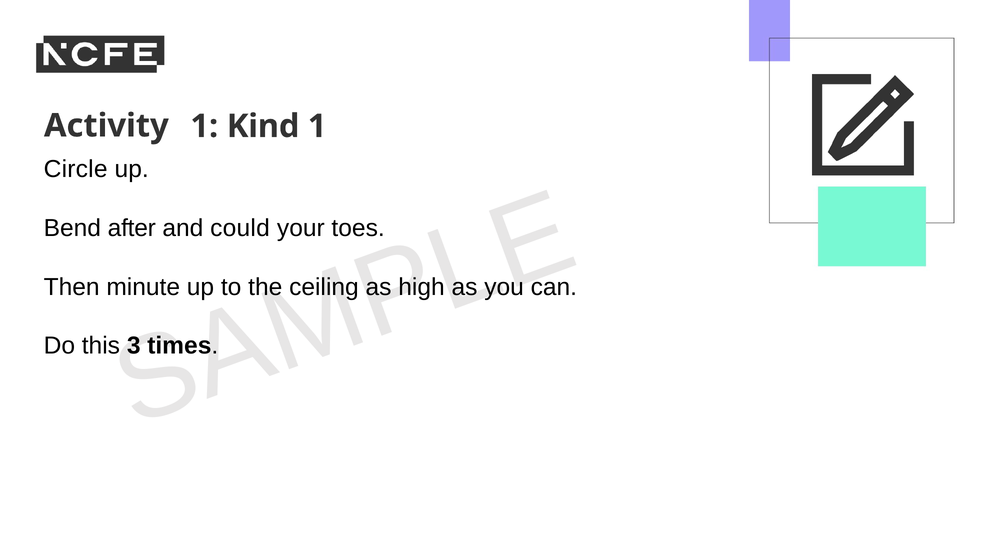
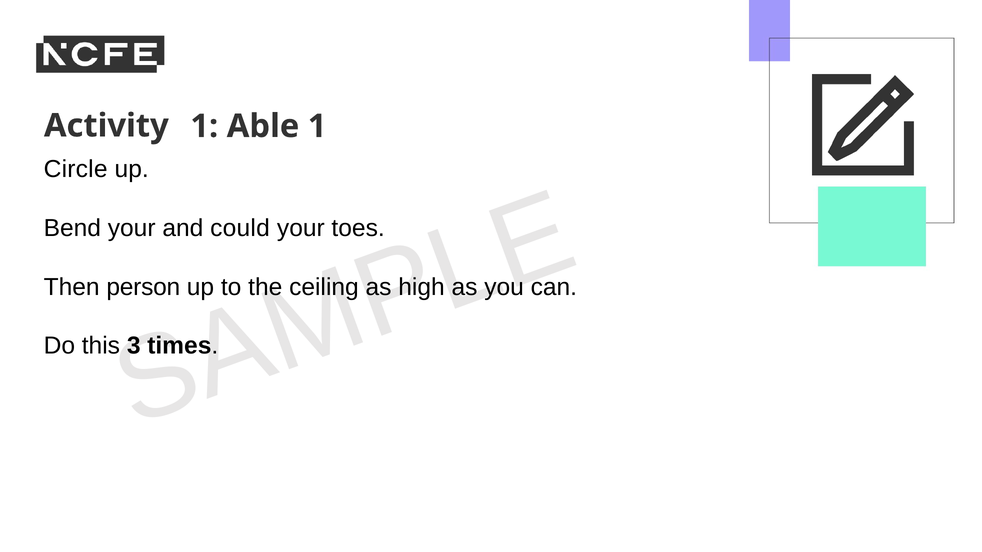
Kind: Kind -> Able (263, 126)
Bend after: after -> your (132, 228)
minute: minute -> person (143, 287)
